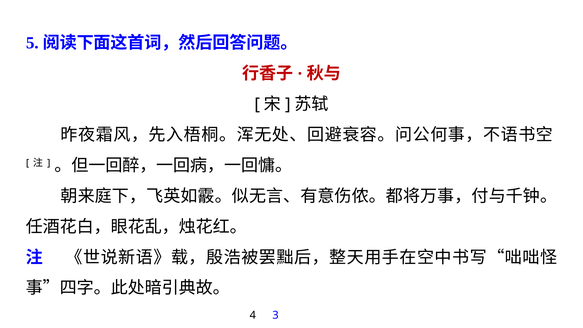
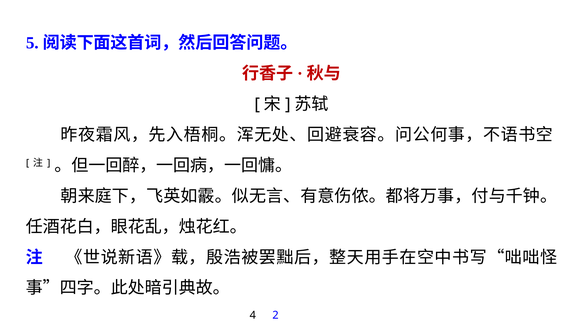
3: 3 -> 2 (276, 315)
